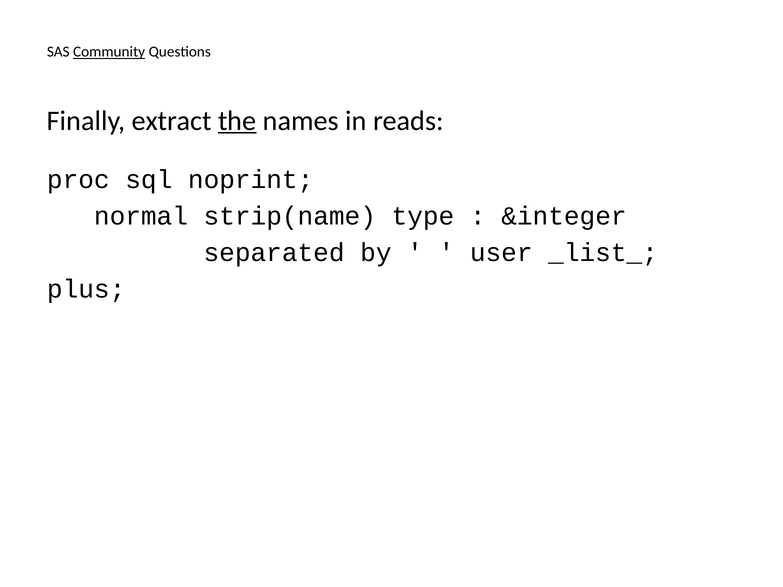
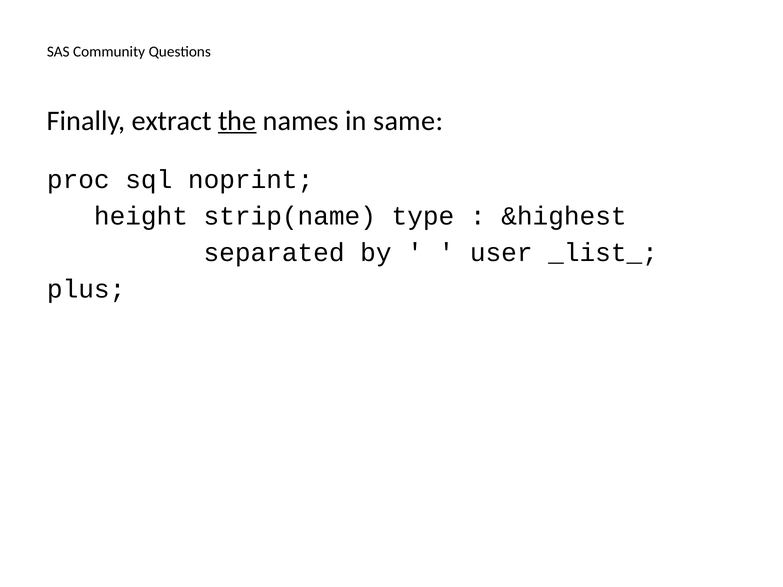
Community underline: present -> none (109, 52)
reads: reads -> same (408, 121)
normal: normal -> height (141, 216)
&integer: &integer -> &highest (564, 216)
